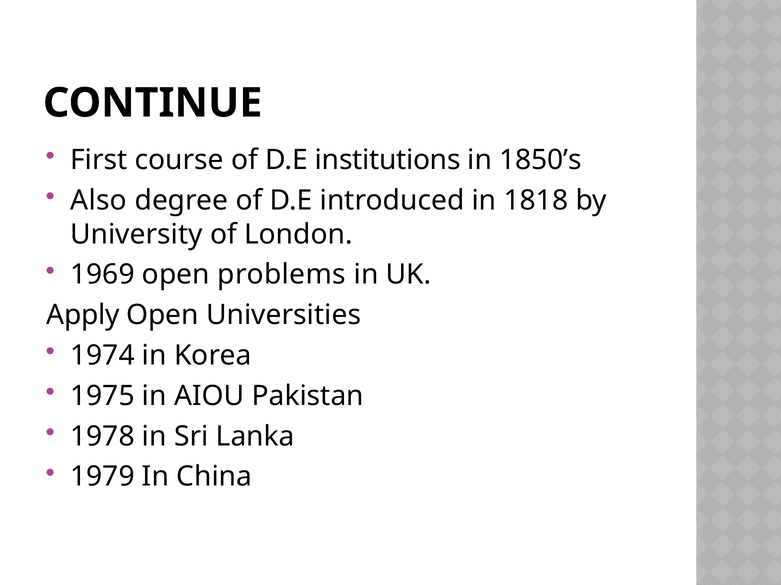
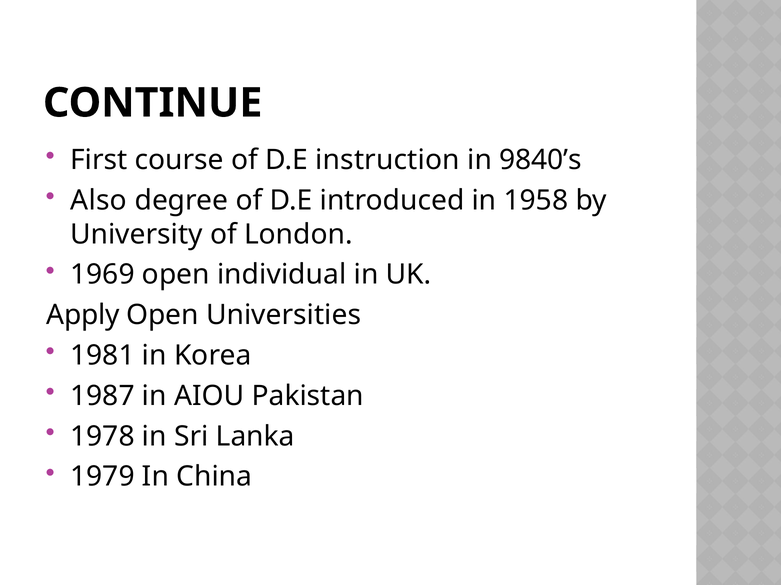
institutions: institutions -> instruction (388, 160)
1850’s: 1850’s -> 9840’s (540, 160)
1818: 1818 -> 1958 (536, 201)
problems: problems -> individual (282, 275)
1974: 1974 -> 1981 (102, 356)
1975: 1975 -> 1987 (102, 396)
